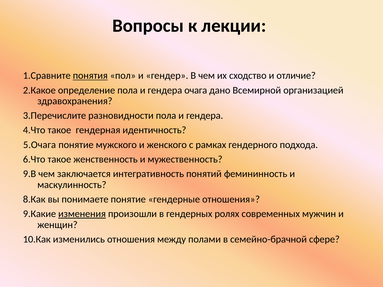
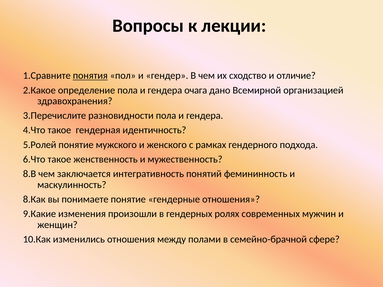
5.Очага: 5.Очага -> 5.Ролей (40, 145)
9.В: 9.В -> 8.В (30, 174)
изменения underline: present -> none (82, 214)
